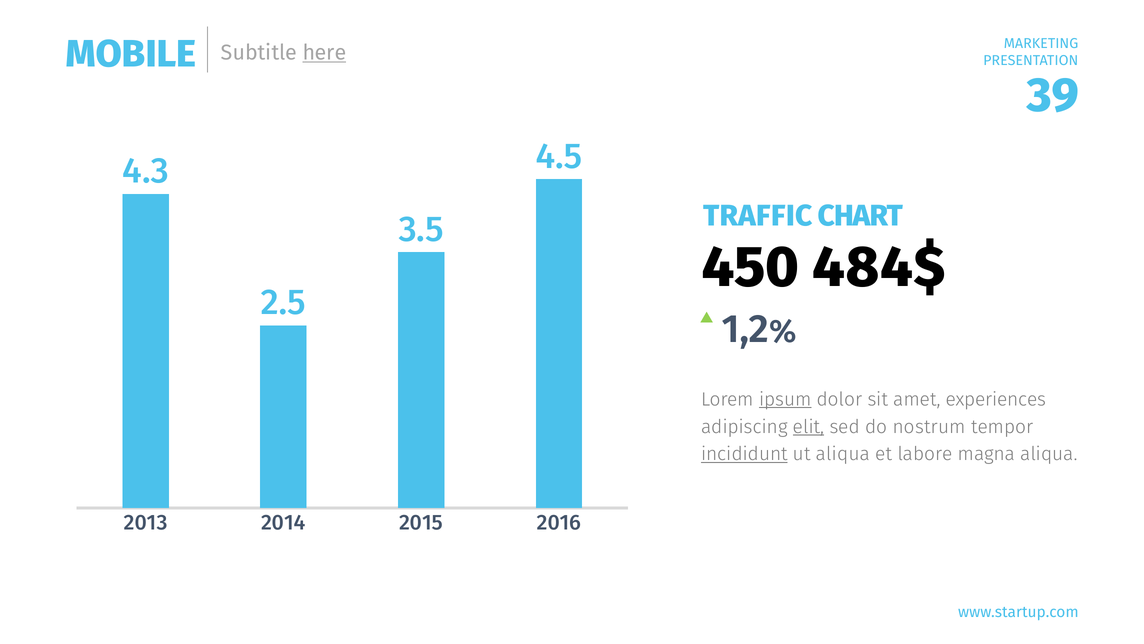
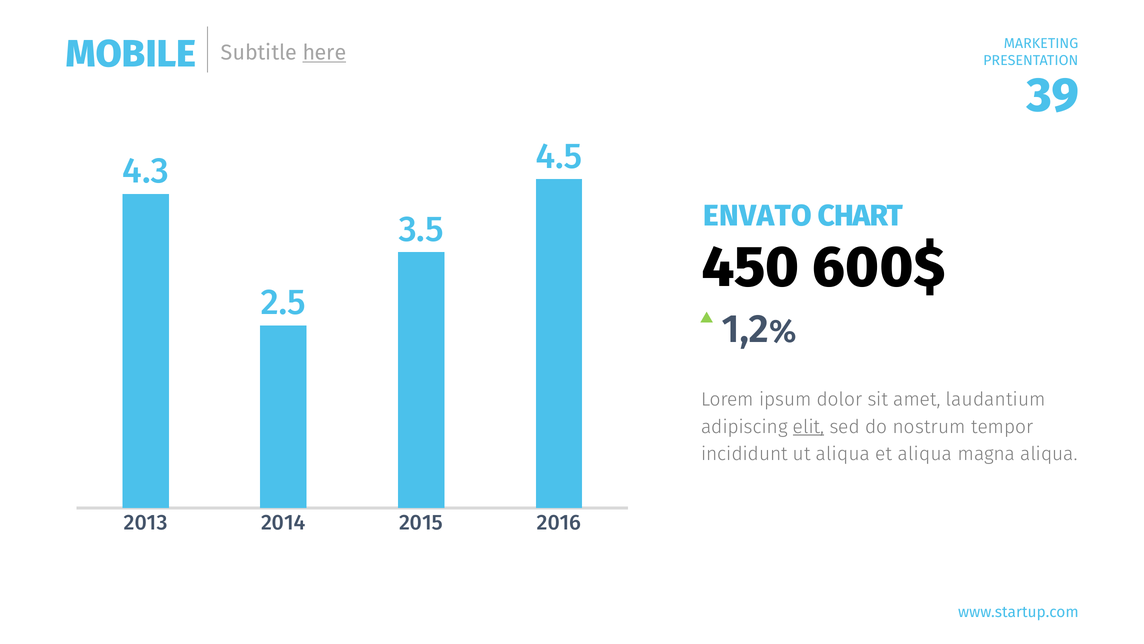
TRAFFIC: TRAFFIC -> ENVATO (758, 216)
484$: 484$ -> 600$ (879, 267)
ipsum underline: present -> none (785, 399)
experiences: experiences -> laudantium (996, 399)
incididunt underline: present -> none (744, 454)
et labore: labore -> aliqua (925, 454)
